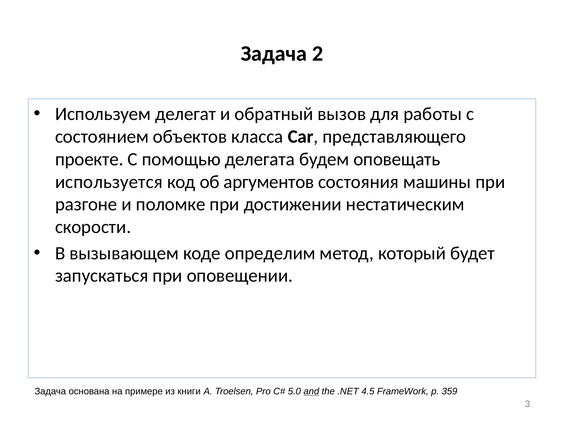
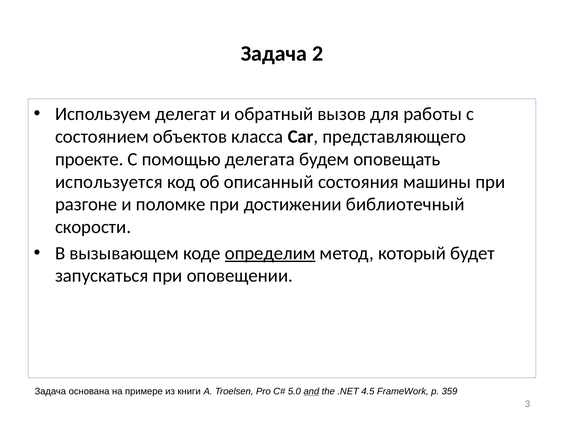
аргументов: аргументов -> описанный (269, 182)
нестатическим: нестатическим -> библиотечный (405, 204)
определим underline: none -> present (270, 253)
